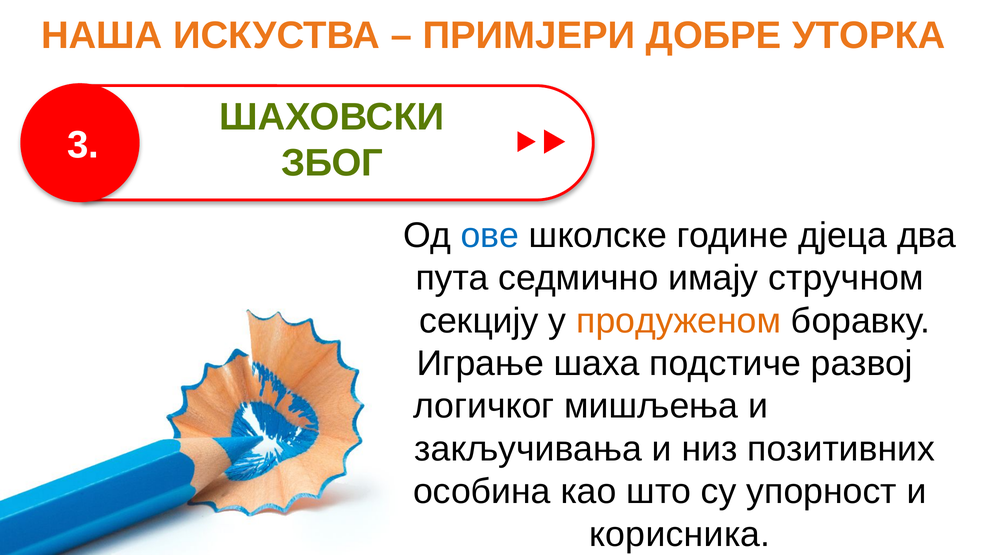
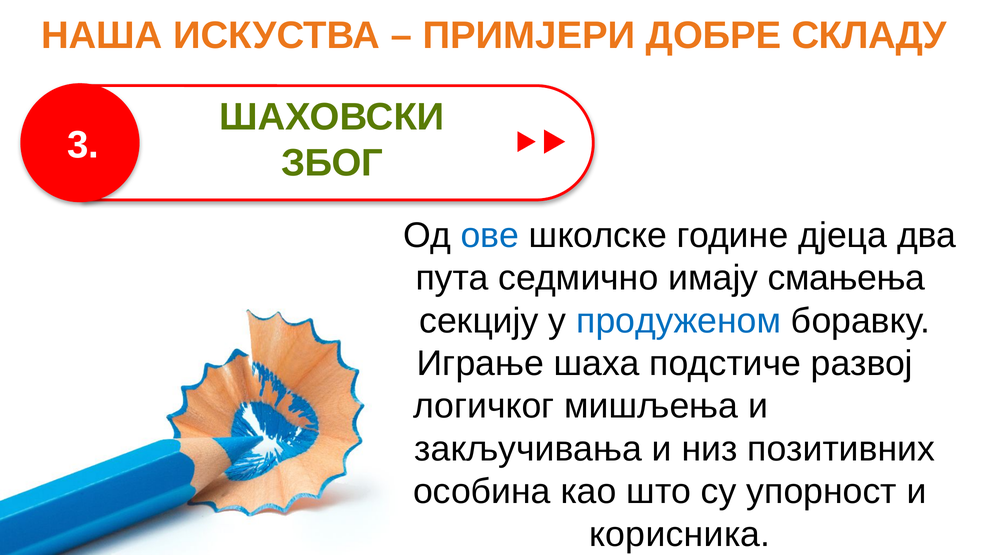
УТОРКА: УТОРКА -> СКЛАДУ (869, 35)
стручном: стручном -> смањења (846, 278)
продуженом colour: orange -> blue (679, 321)
